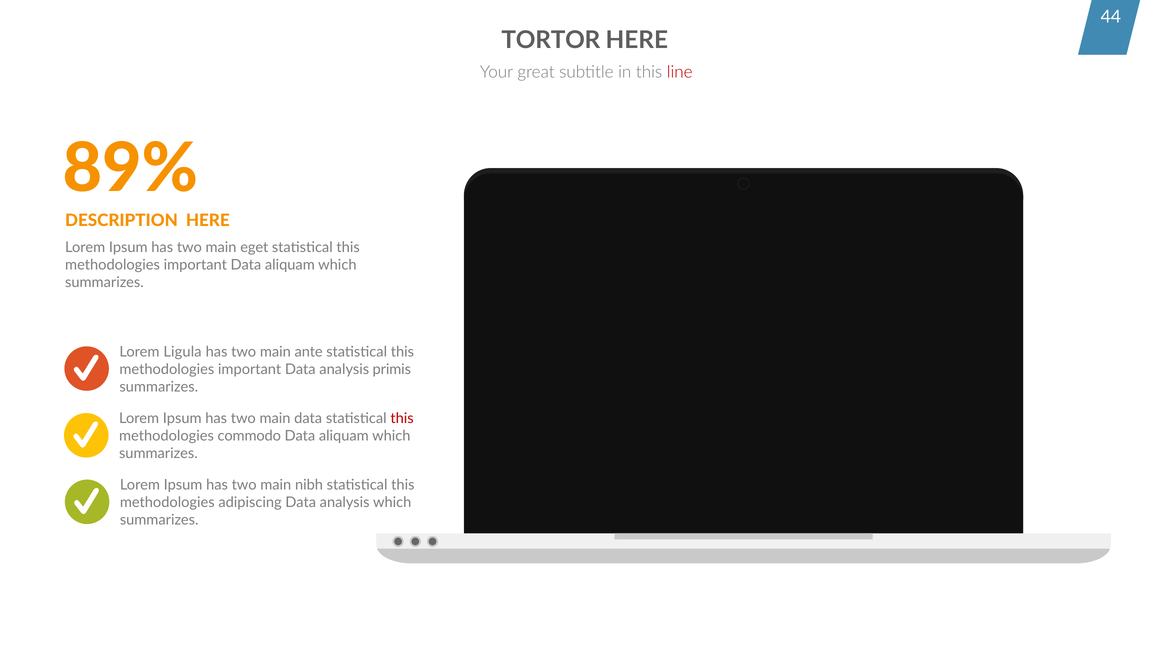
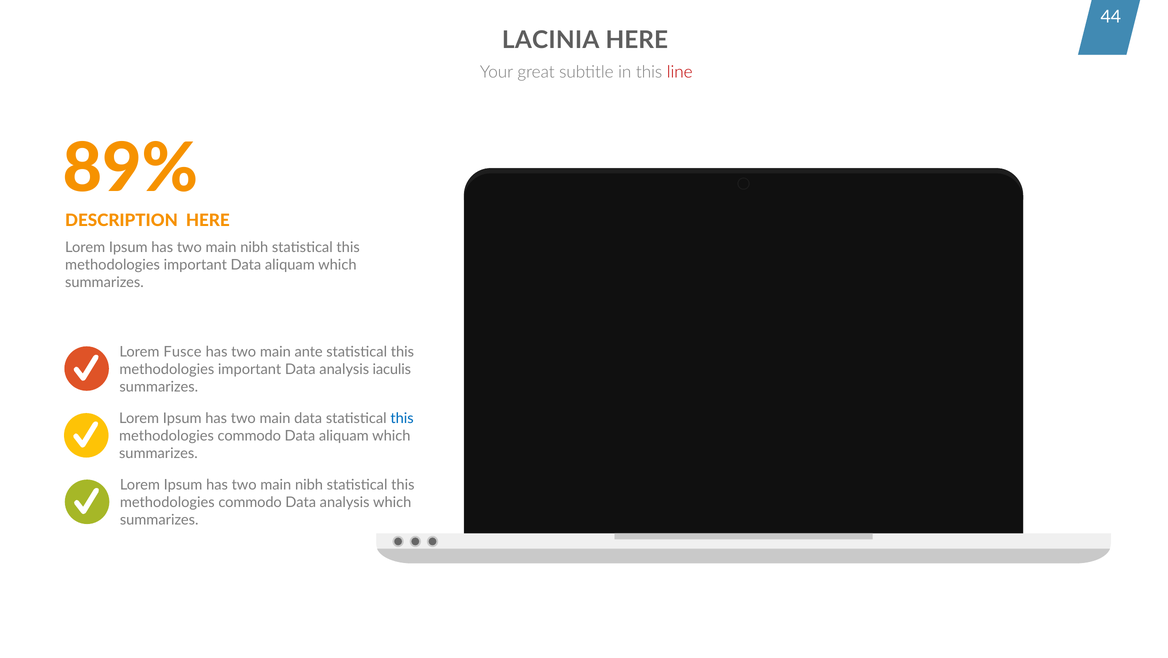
TORTOR: TORTOR -> LACINIA (551, 40)
eget: eget -> nibh (254, 248)
Ligula: Ligula -> Fusce (183, 352)
primis: primis -> iaculis (392, 370)
this colour: red -> blue (402, 419)
adipiscing: adipiscing -> commodo (250, 503)
